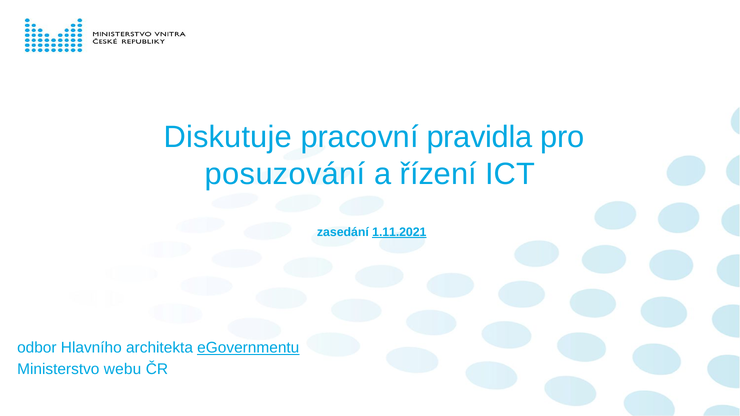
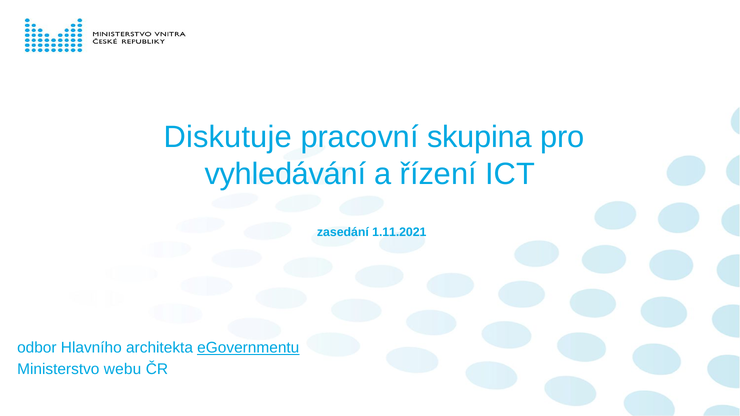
pravidla: pravidla -> skupina (480, 137)
posuzování: posuzování -> vyhledávání (285, 174)
1.11.2021 underline: present -> none (399, 232)
